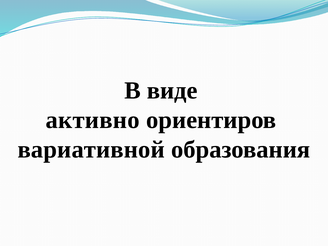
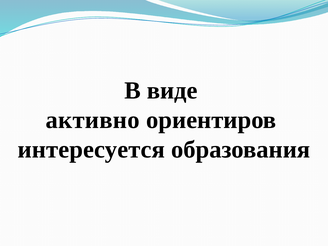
вариативной: вариативной -> интересуется (91, 150)
